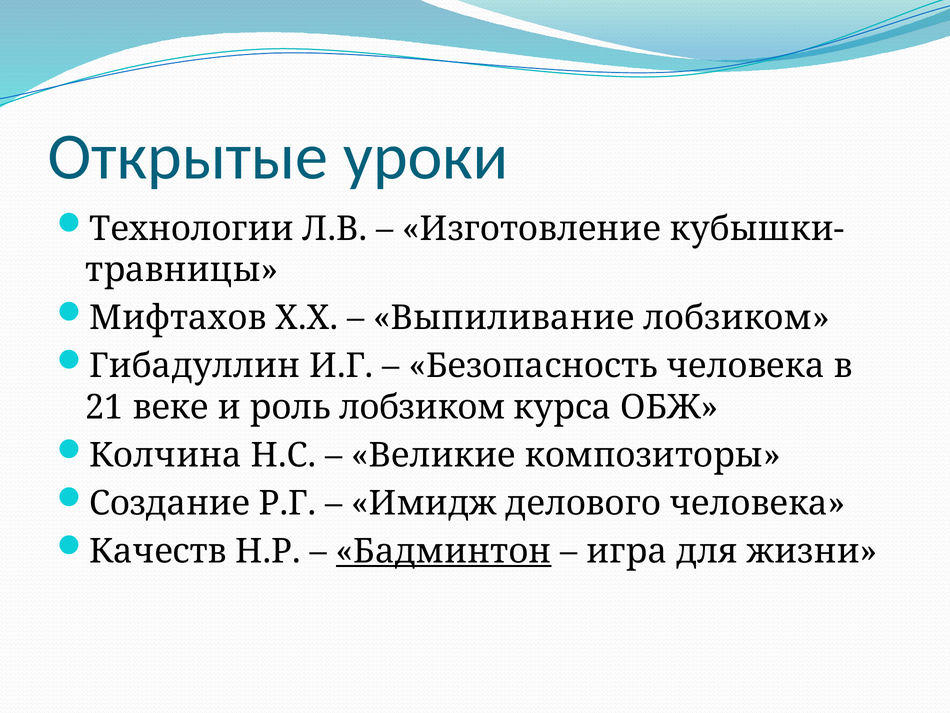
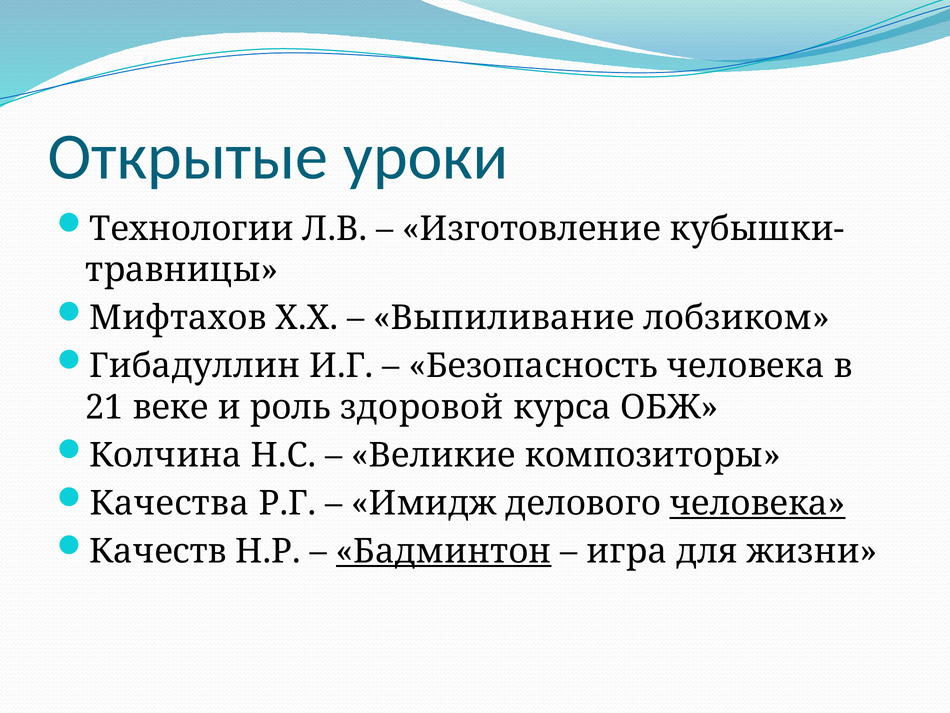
роль лобзиком: лобзиком -> здоровой (422, 407)
Создание: Создание -> Качества (169, 503)
человека underline: none -> present (758, 503)
